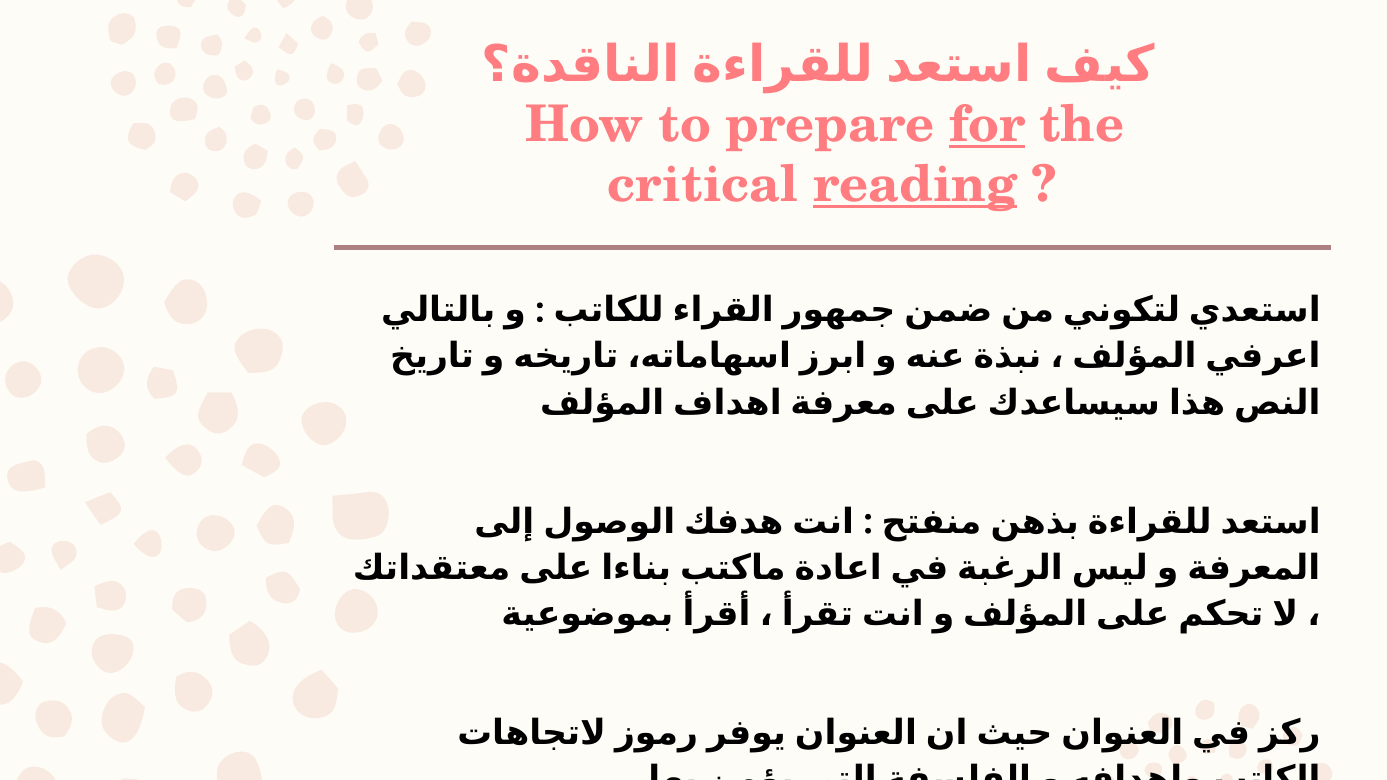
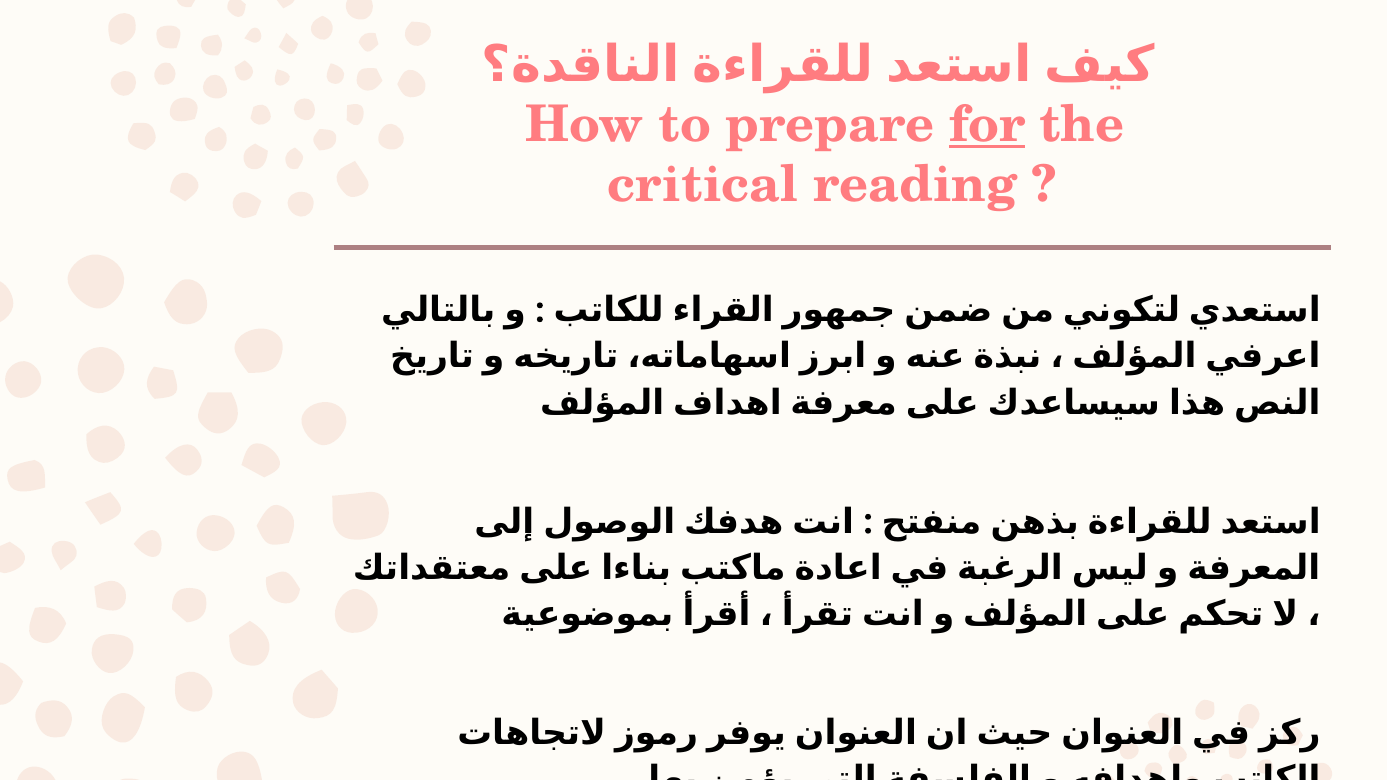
reading underline: present -> none (915, 185)
